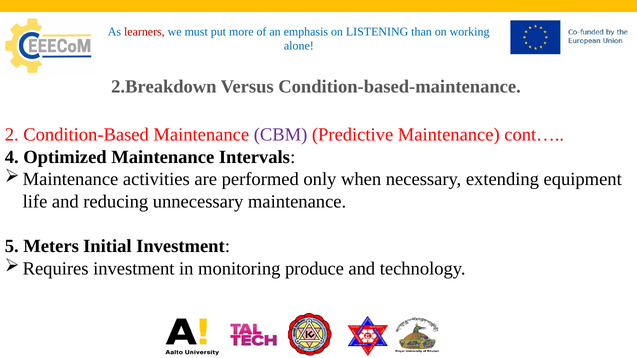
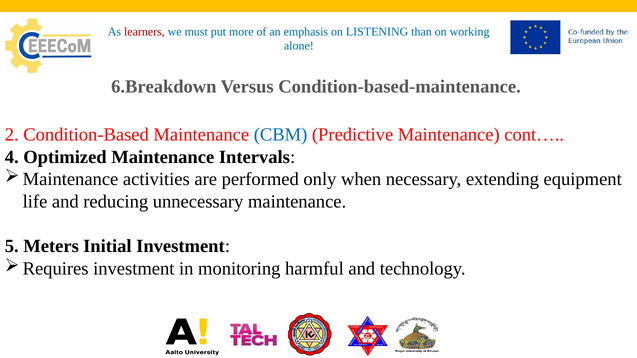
2.Breakdown: 2.Breakdown -> 6.Breakdown (164, 87)
CBM colour: purple -> blue (281, 135)
produce: produce -> harmful (314, 269)
